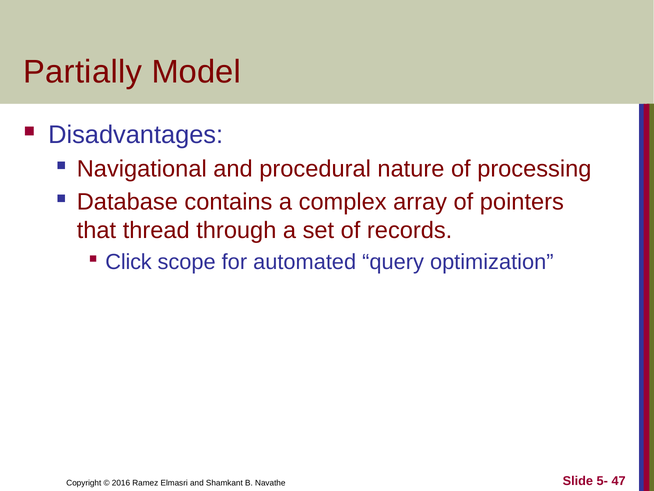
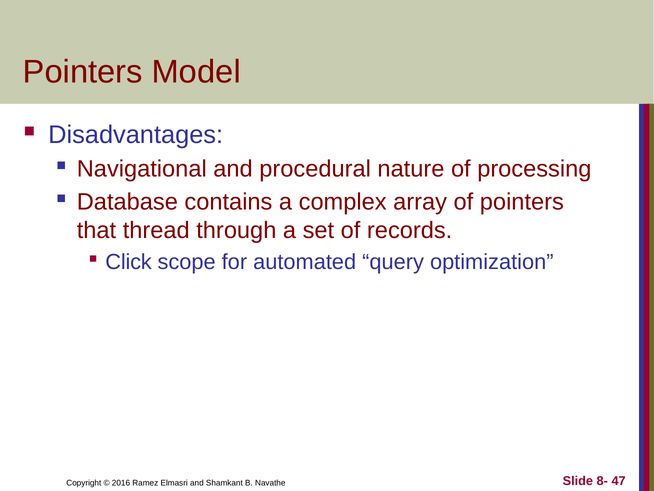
Partially: Partially -> Pointers (83, 72)
5-: 5- -> 8- (602, 480)
